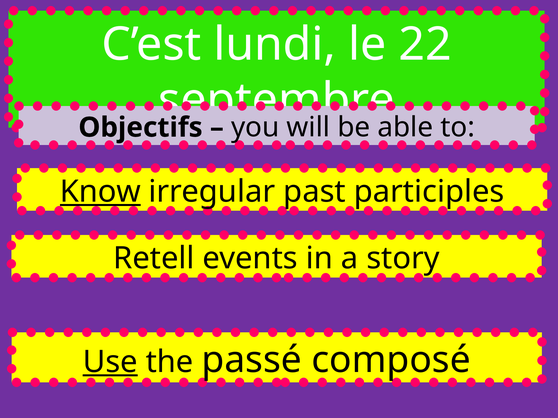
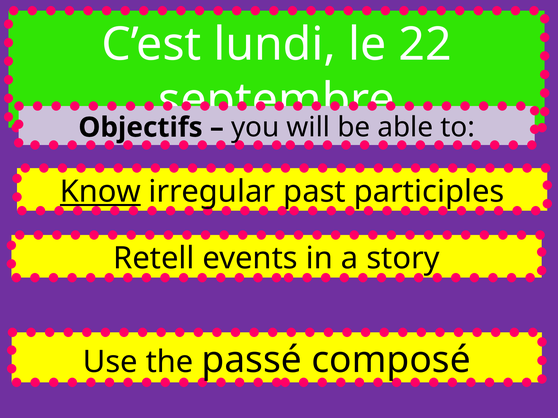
Use underline: present -> none (110, 362)
